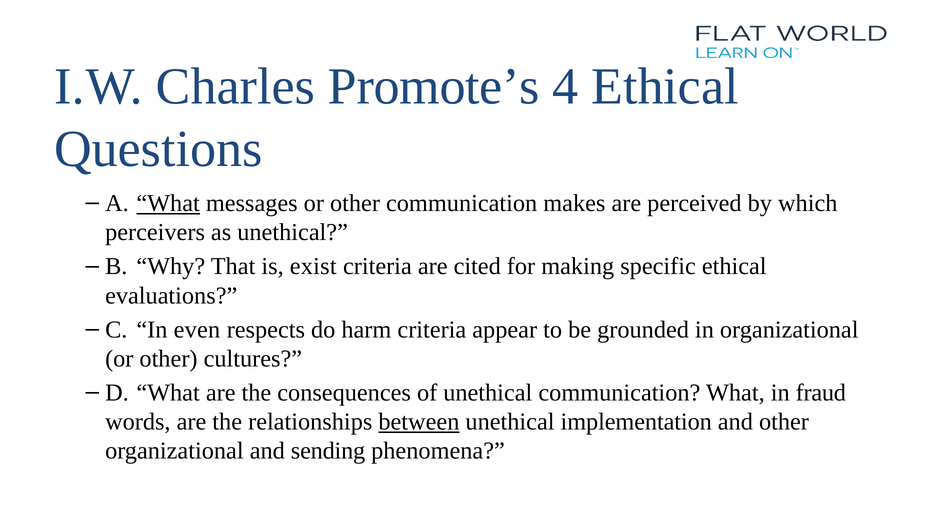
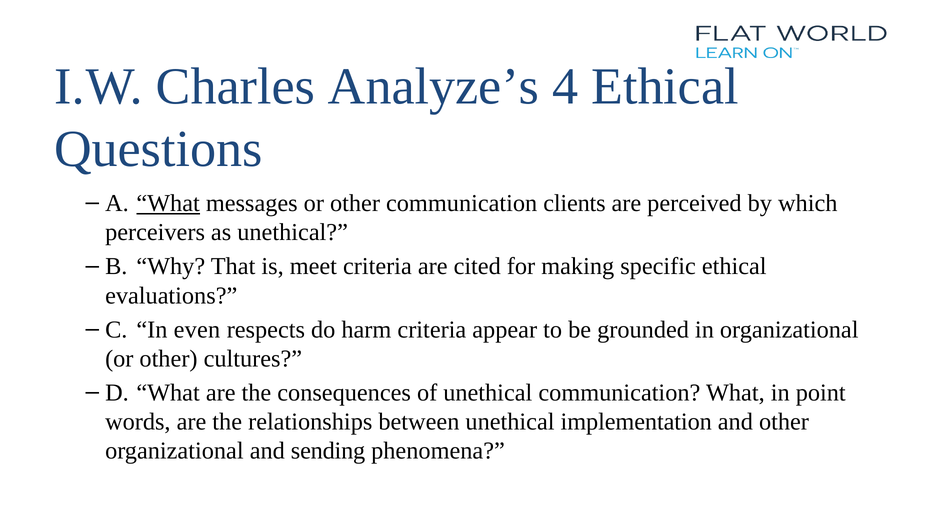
Promote’s: Promote’s -> Analyze’s (434, 87)
makes: makes -> clients (574, 204)
exist: exist -> meet (313, 267)
fraud: fraud -> point (821, 393)
between underline: present -> none (419, 422)
